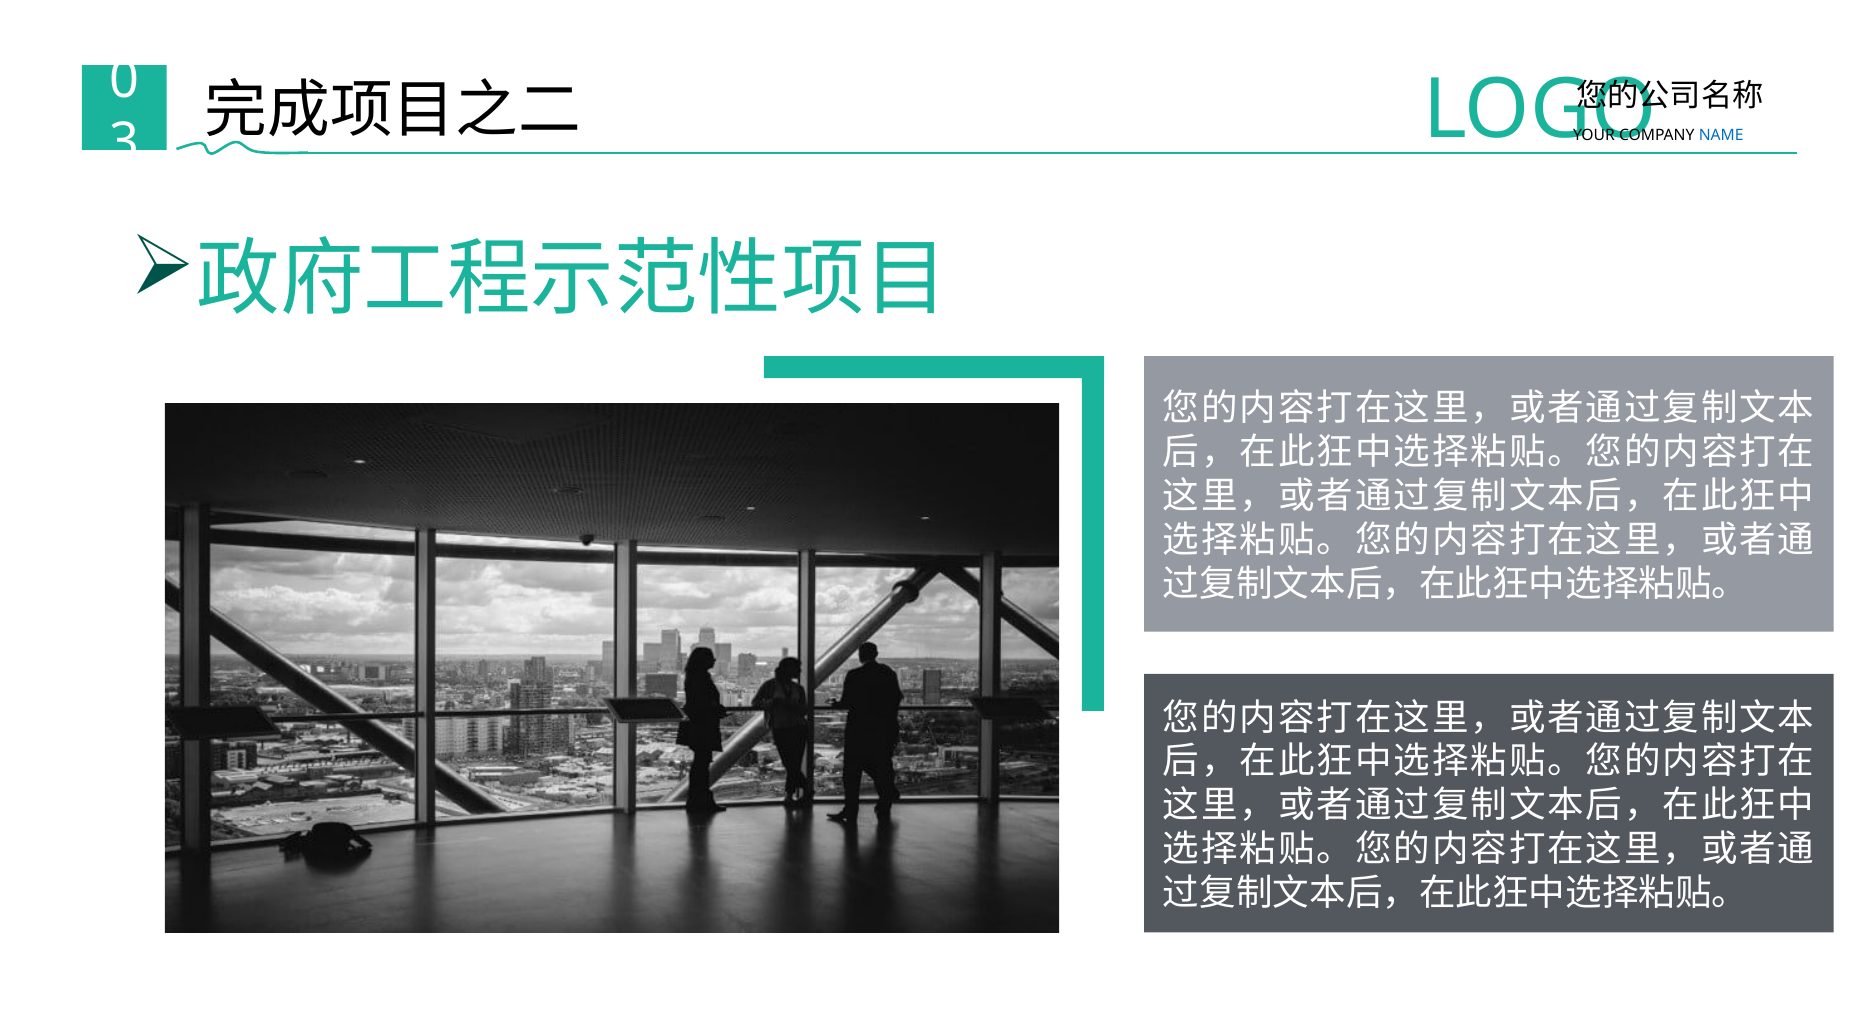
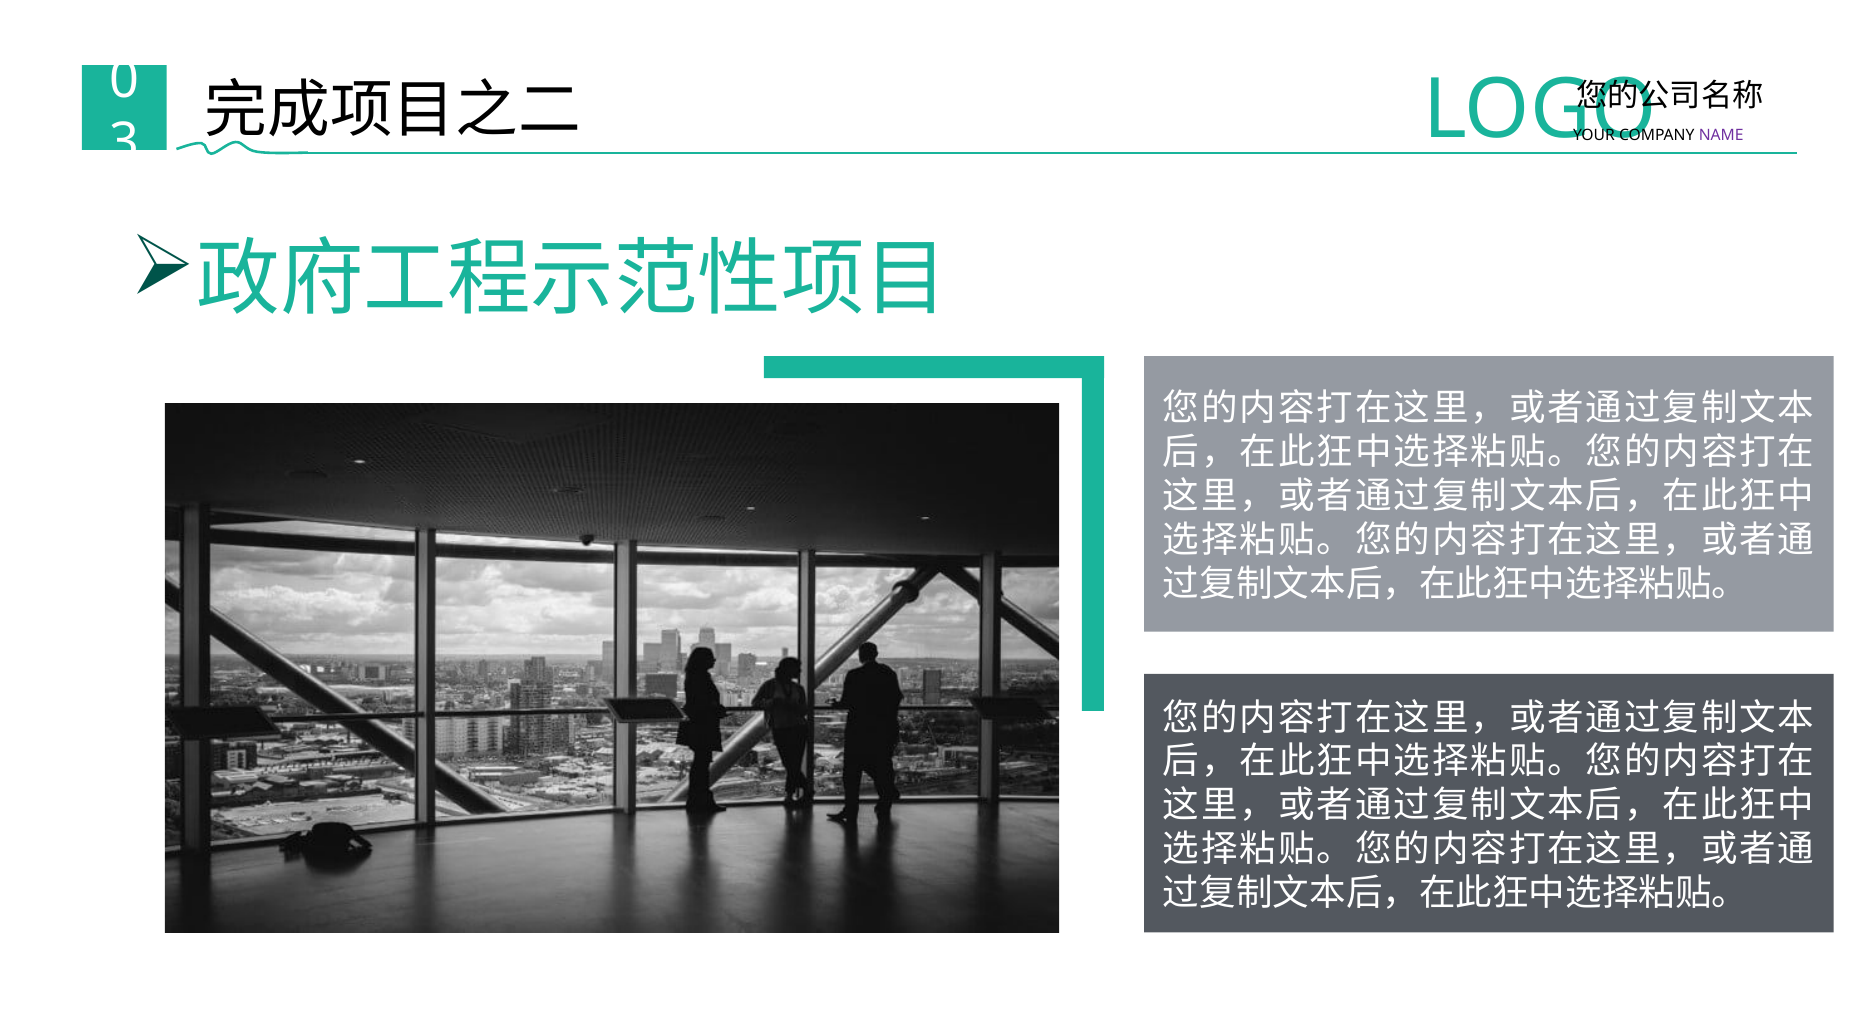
NAME colour: blue -> purple (1721, 136)
